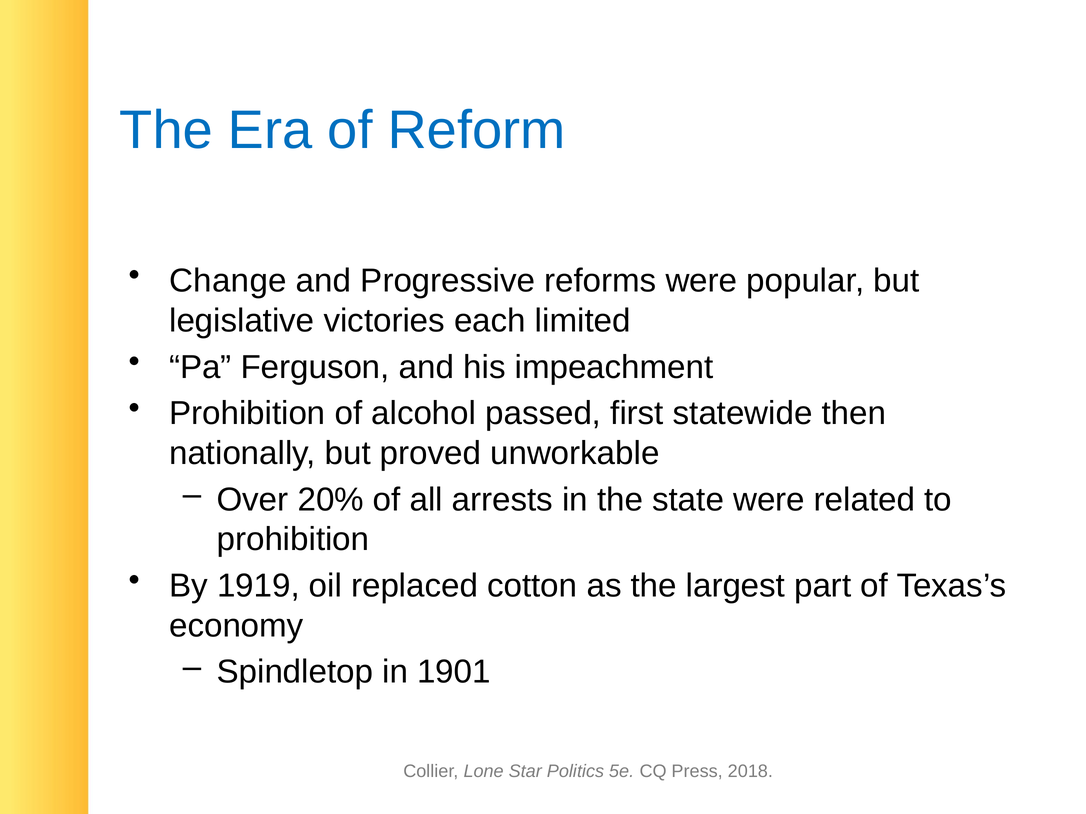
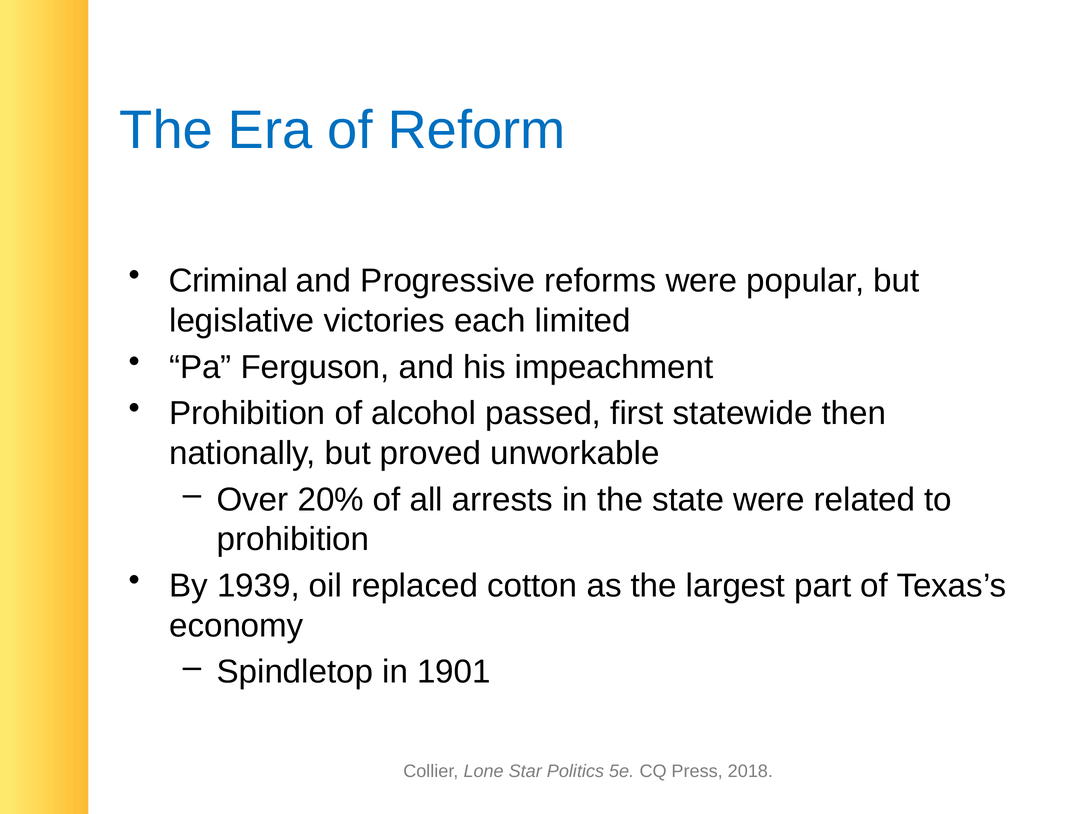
Change: Change -> Criminal (228, 281)
1919: 1919 -> 1939 (258, 586)
